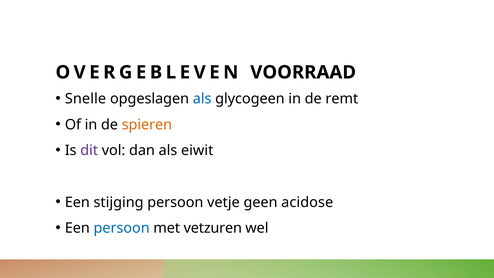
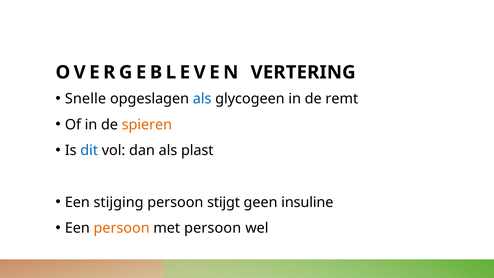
VOORRAAD: VOORRAAD -> VERTERING (303, 72)
dit colour: purple -> blue (89, 150)
eiwit: eiwit -> plast (197, 150)
vetje: vetje -> stijgt (224, 202)
acidose: acidose -> insuline (307, 202)
persoon colour: blue -> orange (122, 228)
met vetzuren: vetzuren -> persoon (213, 228)
